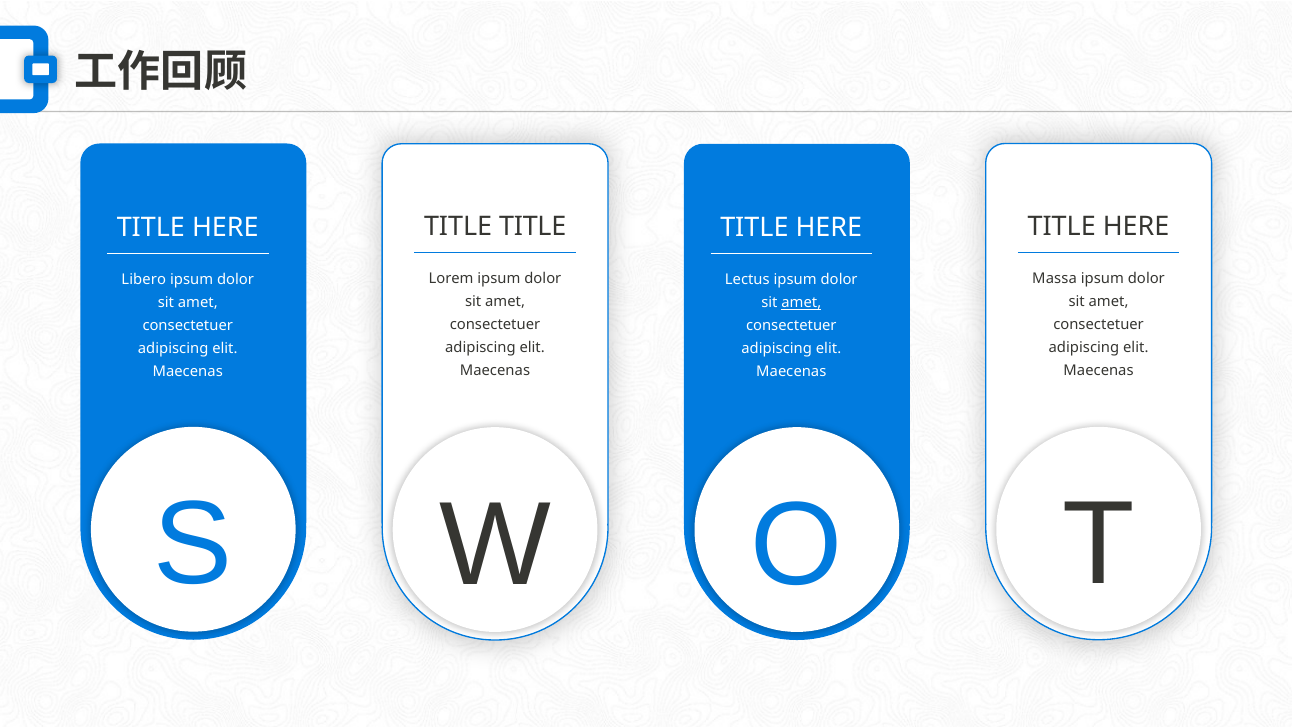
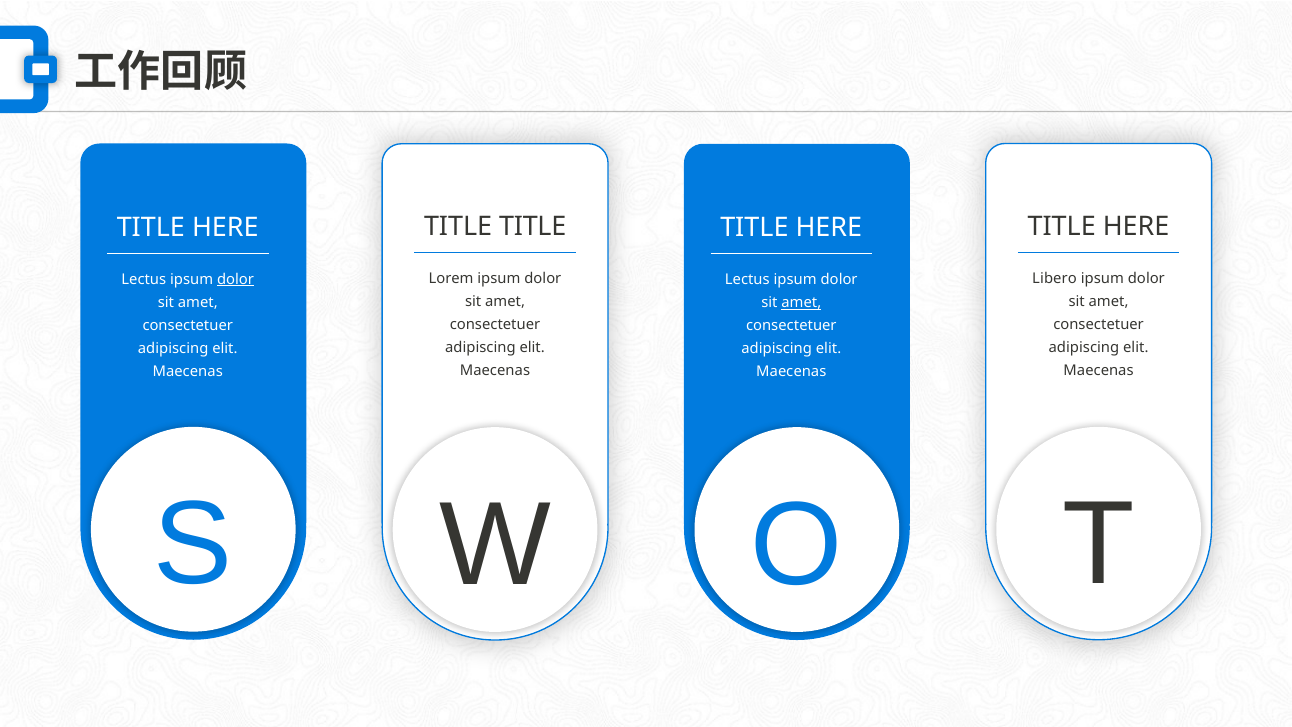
Massa: Massa -> Libero (1055, 278)
Libero: Libero -> Lectus (144, 279)
dolor underline: none -> present (236, 279)
